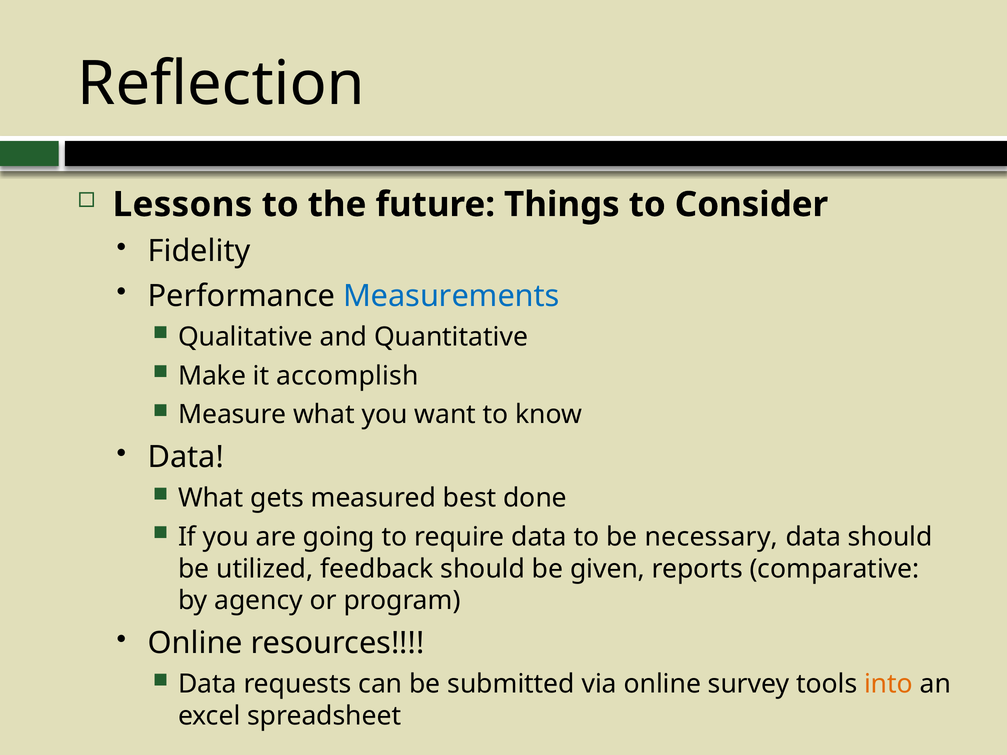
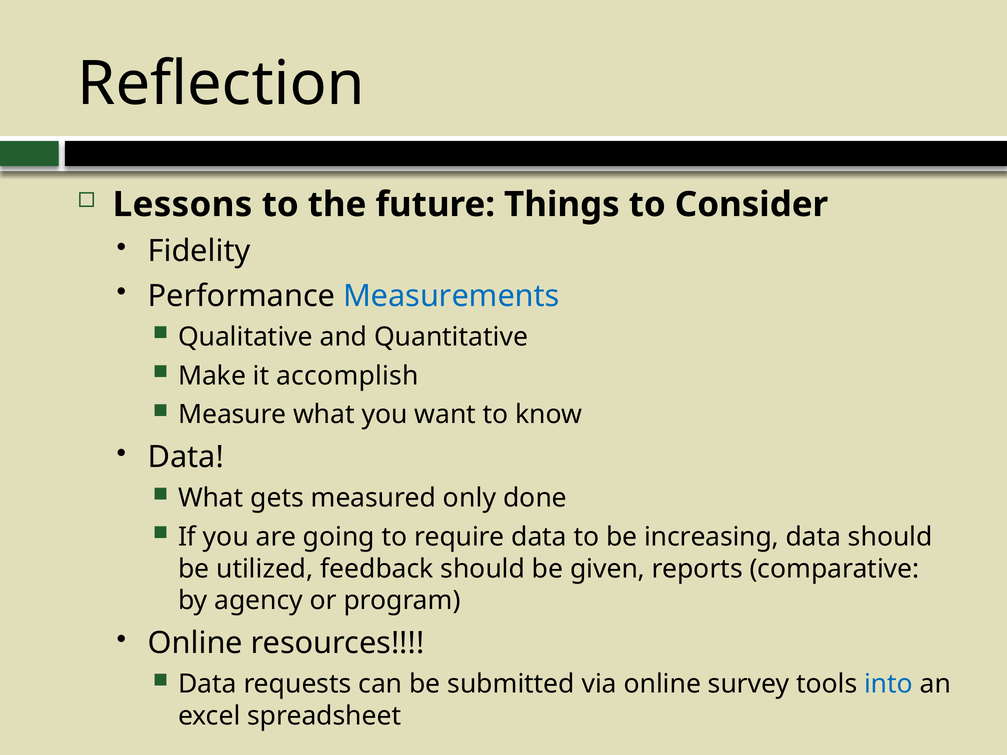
best: best -> only (470, 498)
necessary: necessary -> increasing (712, 537)
into colour: orange -> blue (889, 684)
